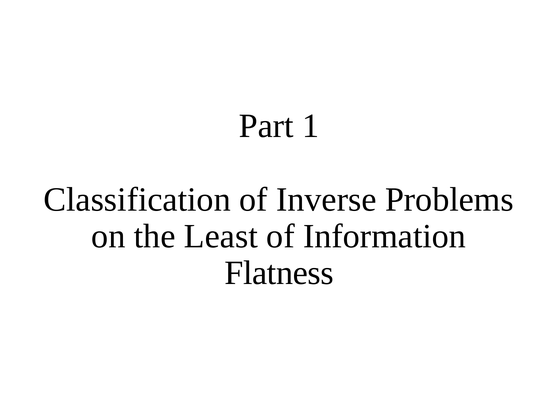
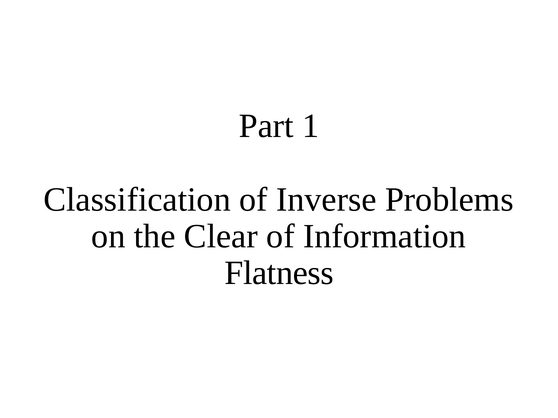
Least: Least -> Clear (221, 237)
